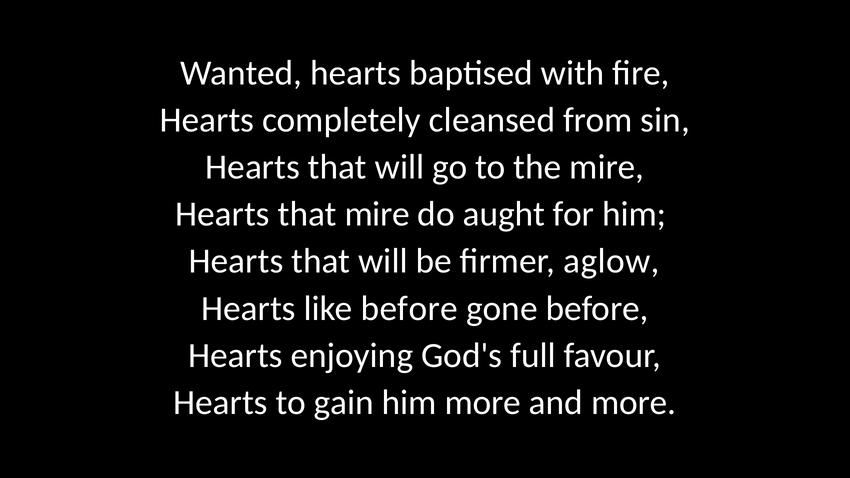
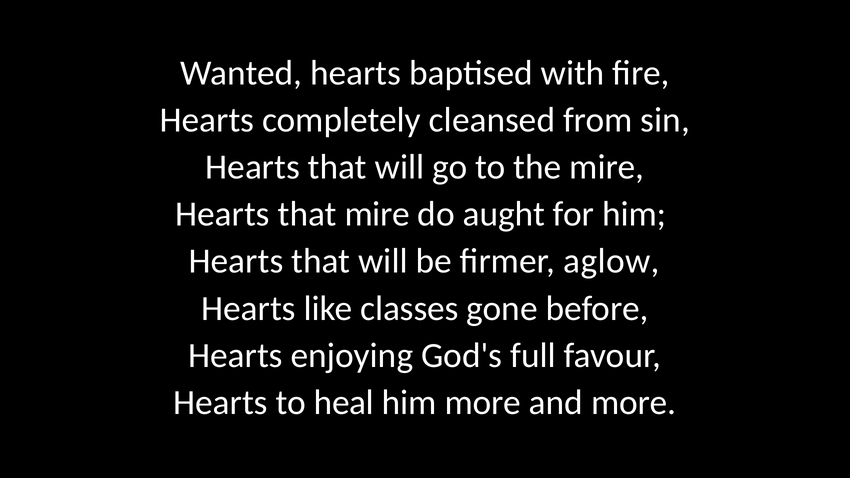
like before: before -> classes (410, 308)
gain: gain -> heal (344, 403)
